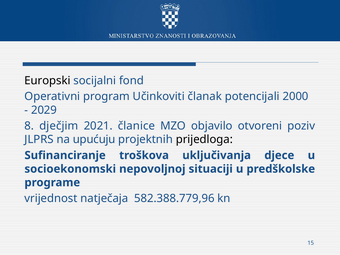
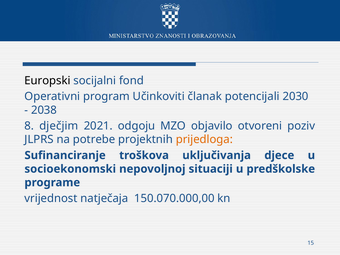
2000: 2000 -> 2030 (296, 96)
2029: 2029 -> 2038 (44, 110)
članice: članice -> odgoju (137, 126)
upućuju: upućuju -> potrebe (94, 139)
prijedloga colour: black -> orange (204, 139)
582.388.779,96: 582.388.779,96 -> 150.070.000,00 (174, 198)
